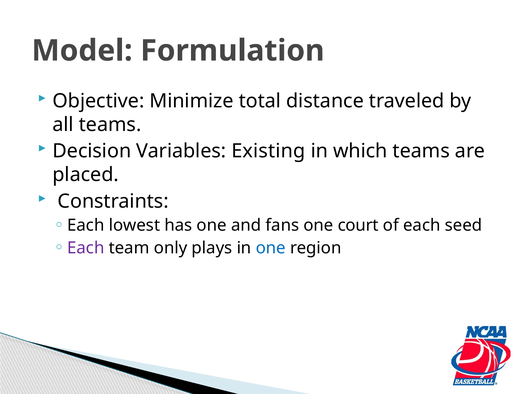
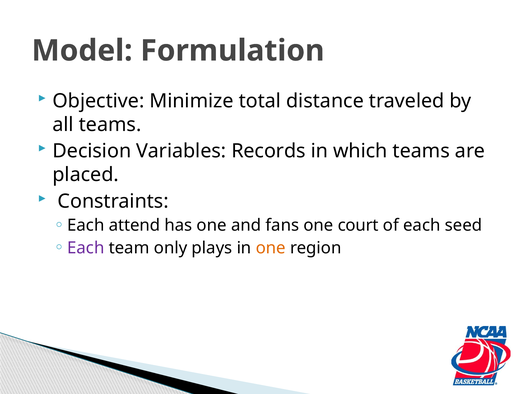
Existing: Existing -> Records (268, 151)
lowest: lowest -> attend (134, 226)
one colour: blue -> orange (271, 248)
